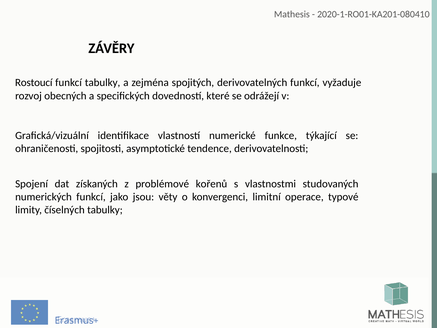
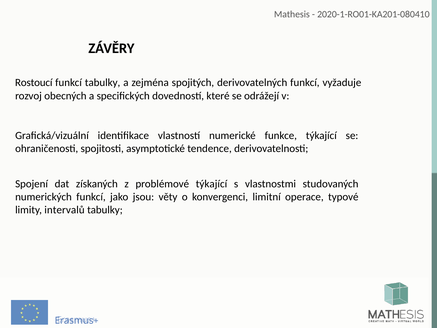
problémové kořenů: kořenů -> týkající (211, 184)
číselných: číselných -> intervalů (64, 210)
